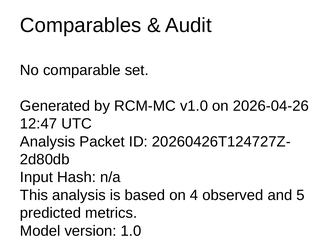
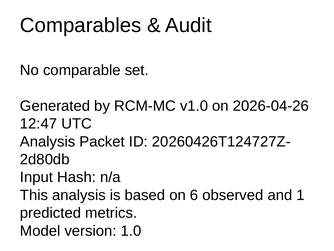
4: 4 -> 6 (194, 195)
5: 5 -> 1 (301, 195)
